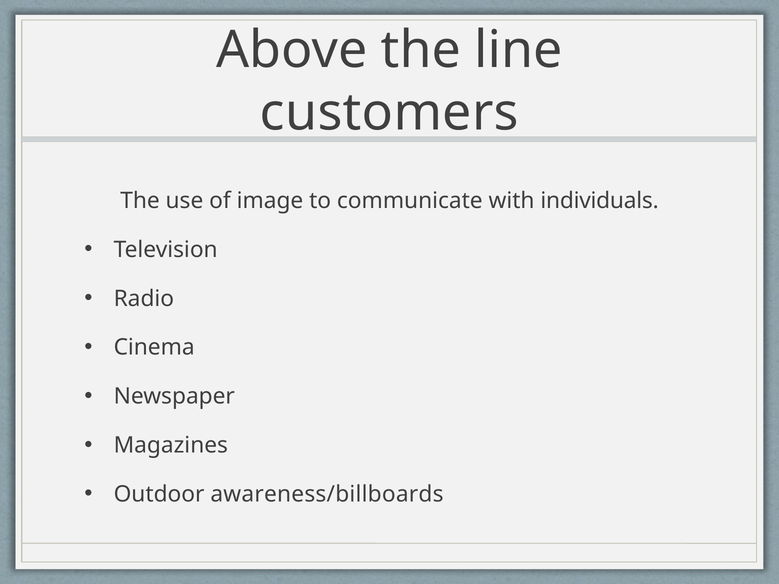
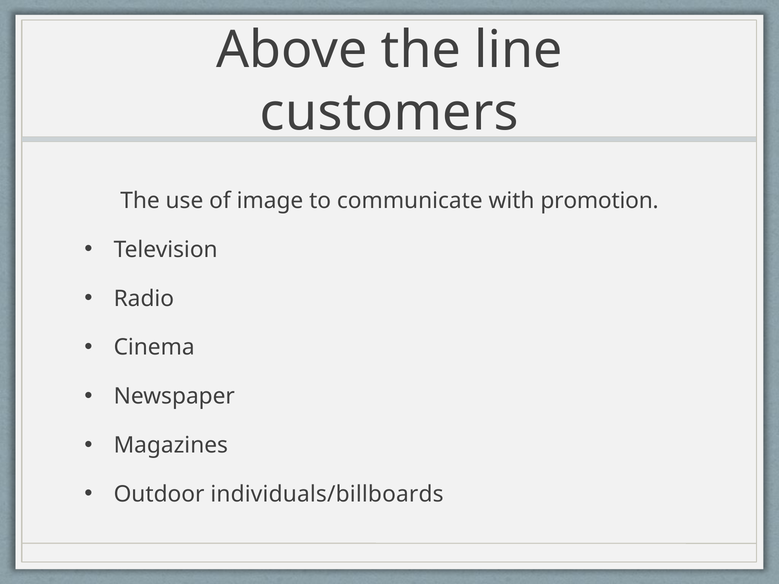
individuals: individuals -> promotion (600, 201)
awareness/billboards: awareness/billboards -> individuals/billboards (327, 494)
